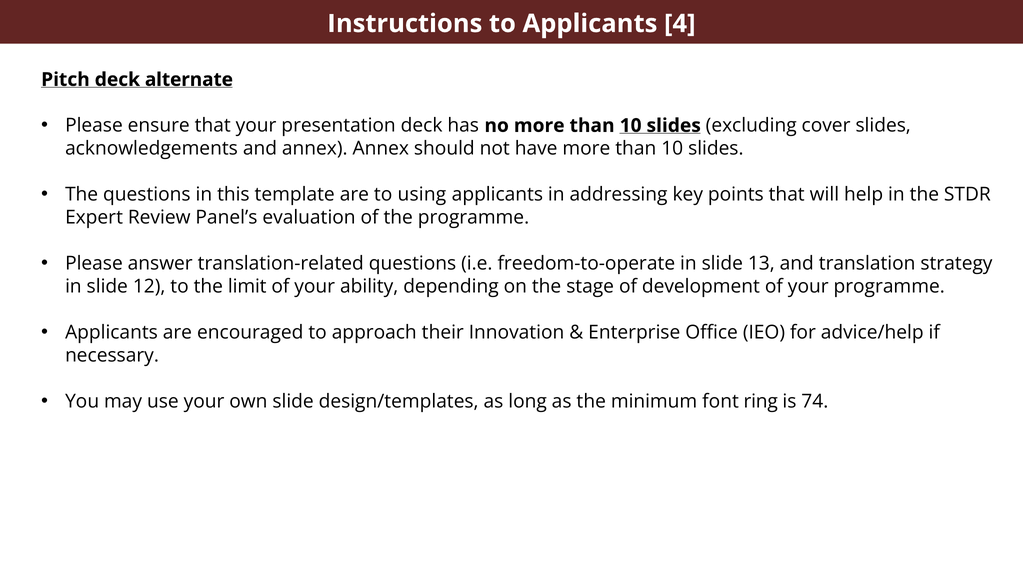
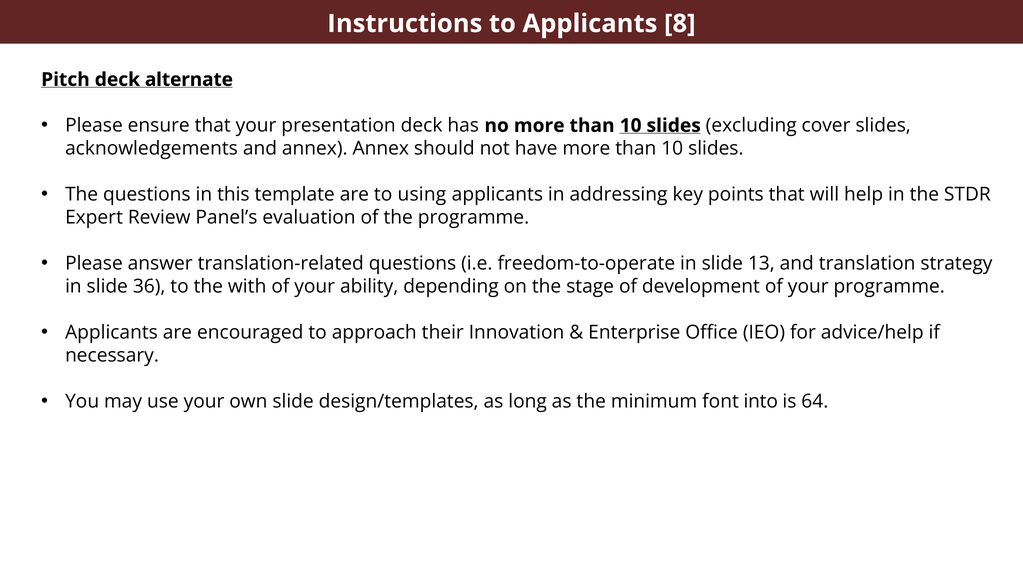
4: 4 -> 8 (680, 24)
12: 12 -> 36 (149, 287)
limit: limit -> with (247, 287)
ring: ring -> into (761, 402)
74: 74 -> 64 (815, 402)
